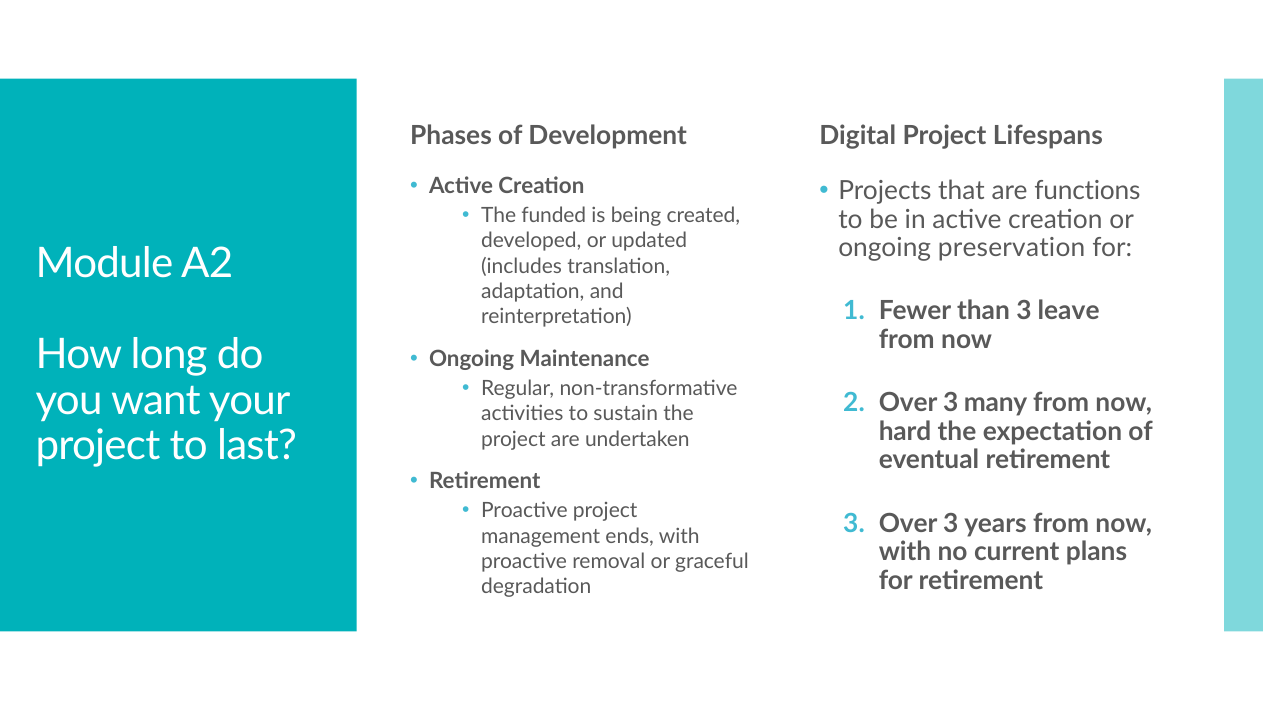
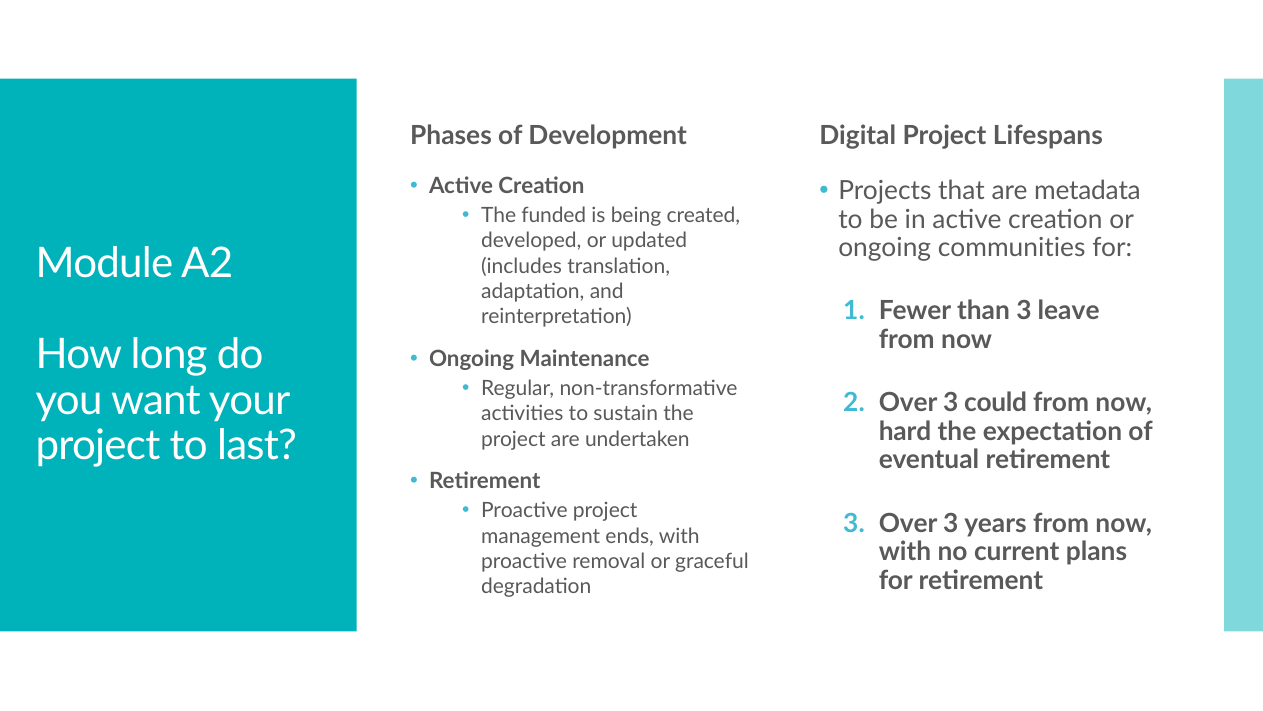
functions: functions -> metadata (1087, 191)
preservation: preservation -> communities (1012, 248)
many: many -> could (996, 403)
